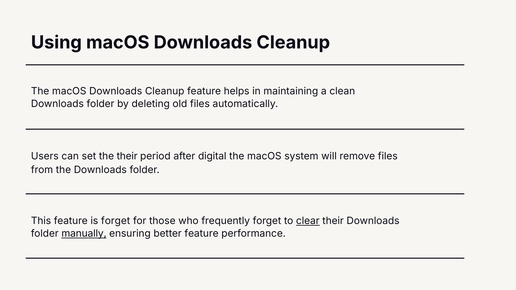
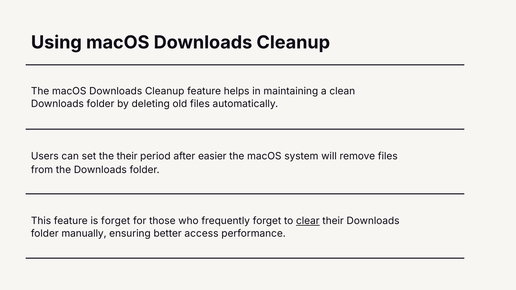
digital: digital -> easier (212, 156)
manually underline: present -> none (84, 234)
better feature: feature -> access (201, 234)
